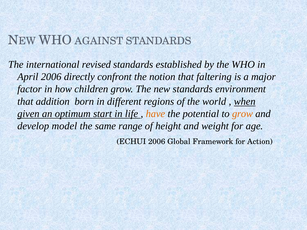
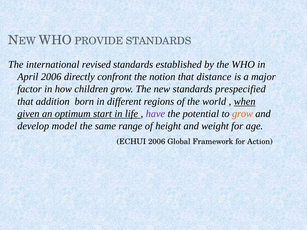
AGAINST: AGAINST -> PROVIDE (99, 41)
faltering: faltering -> distance (214, 77)
environment: environment -> prespecified (240, 89)
have colour: orange -> purple (155, 114)
